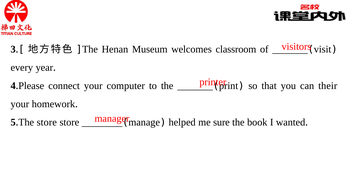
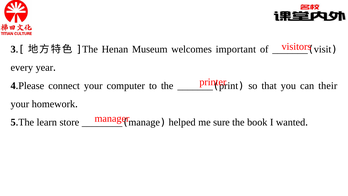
classroom: classroom -> important (236, 49)
The store: store -> learn (47, 122)
